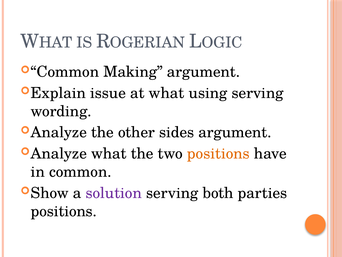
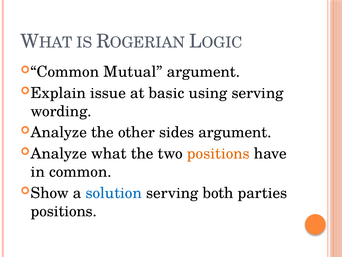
Making: Making -> Mutual (133, 72)
at what: what -> basic (167, 93)
solution colour: purple -> blue (114, 193)
